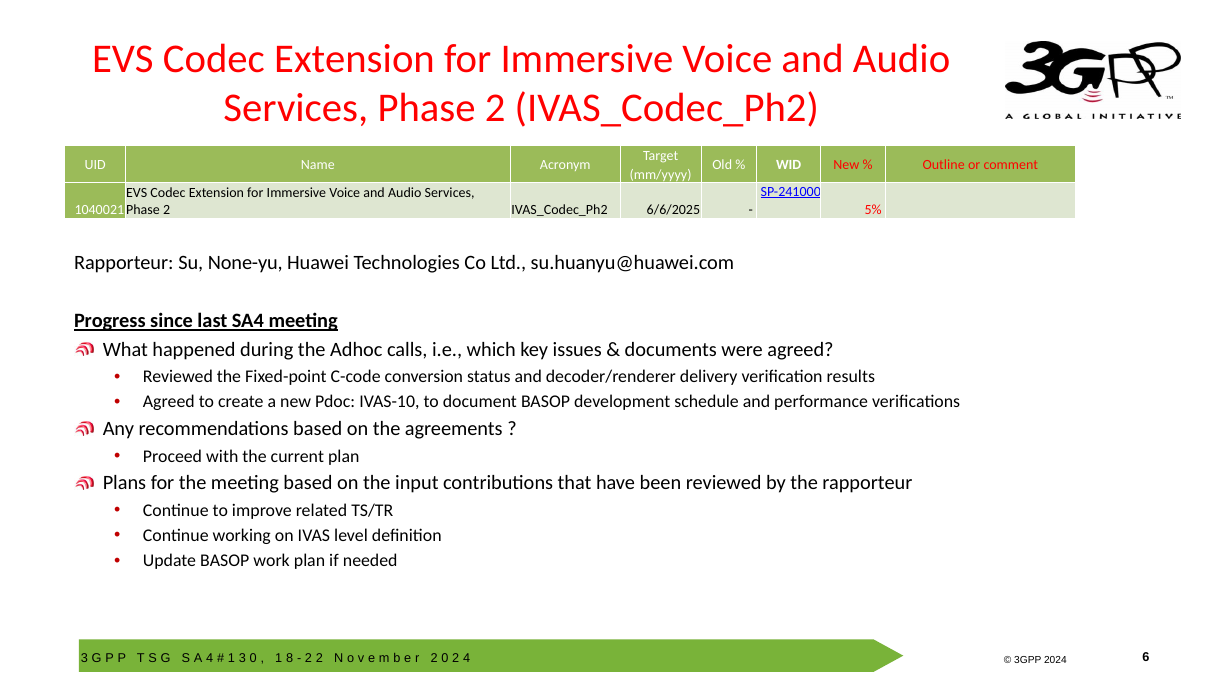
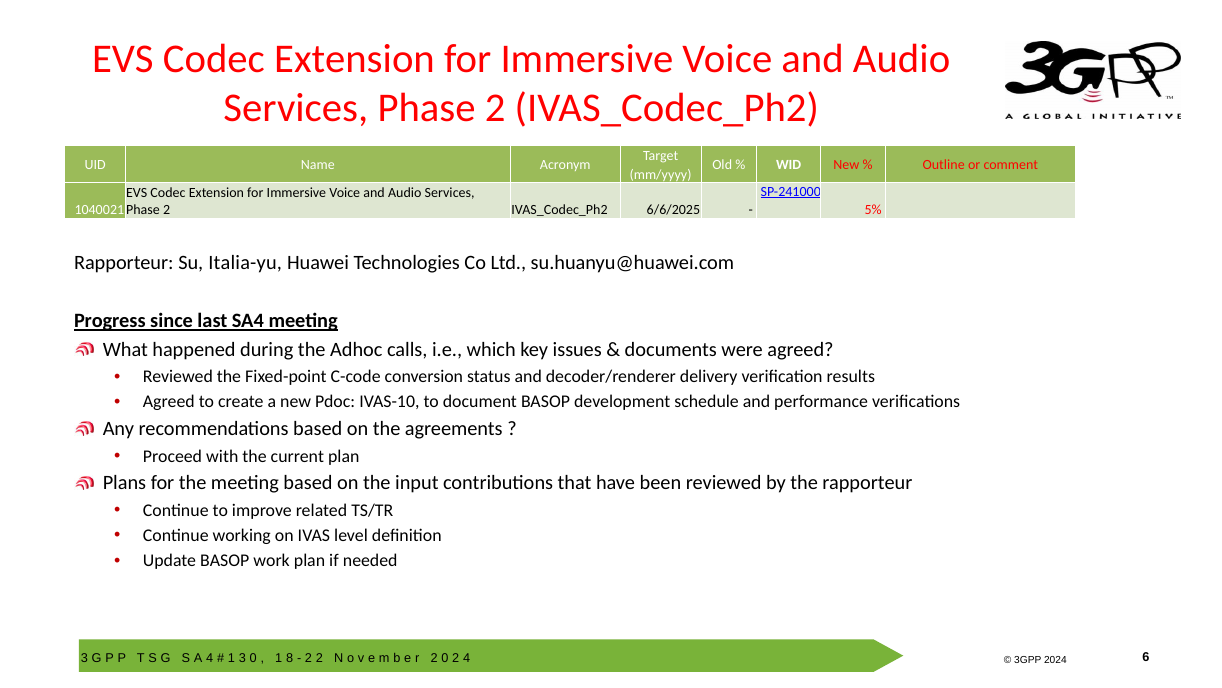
None-yu: None-yu -> Italia-yu (245, 263)
